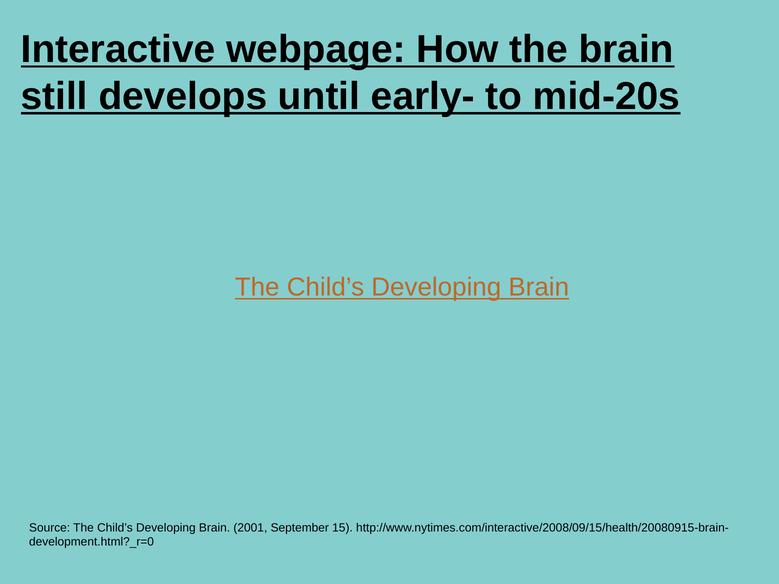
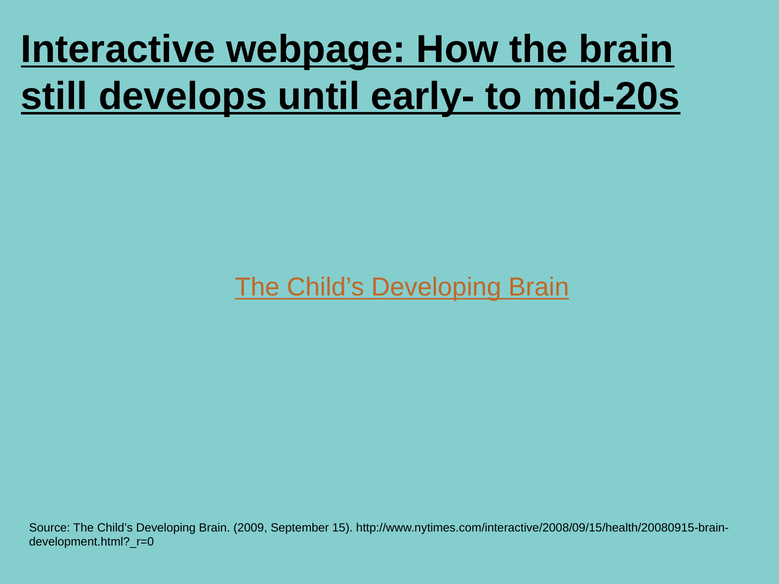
2001: 2001 -> 2009 (250, 528)
